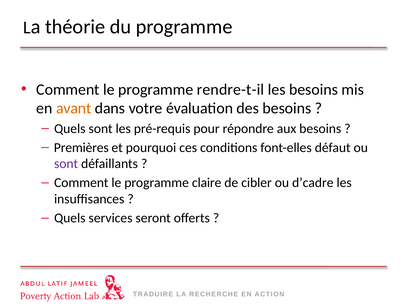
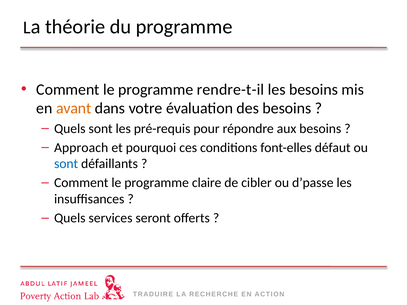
Premières: Premières -> Approach (81, 148)
sont colour: purple -> blue (66, 164)
d’cadre: d’cadre -> d’passe (313, 183)
